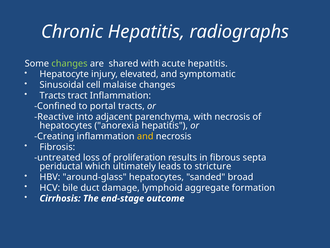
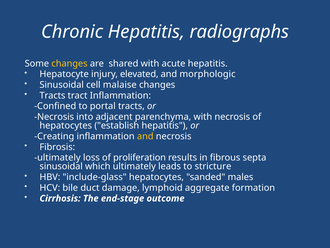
changes colour: light green -> yellow (69, 63)
symptomatic: symptomatic -> morphologic (208, 74)
Reactive: Reactive -> Necrosis (54, 117)
anorexia: anorexia -> establish (117, 125)
untreated: untreated -> ultimately (57, 157)
periductal: periductal -> sinusoidal (61, 166)
around-glass: around-glass -> include-glass (95, 177)
broad: broad -> males (240, 177)
